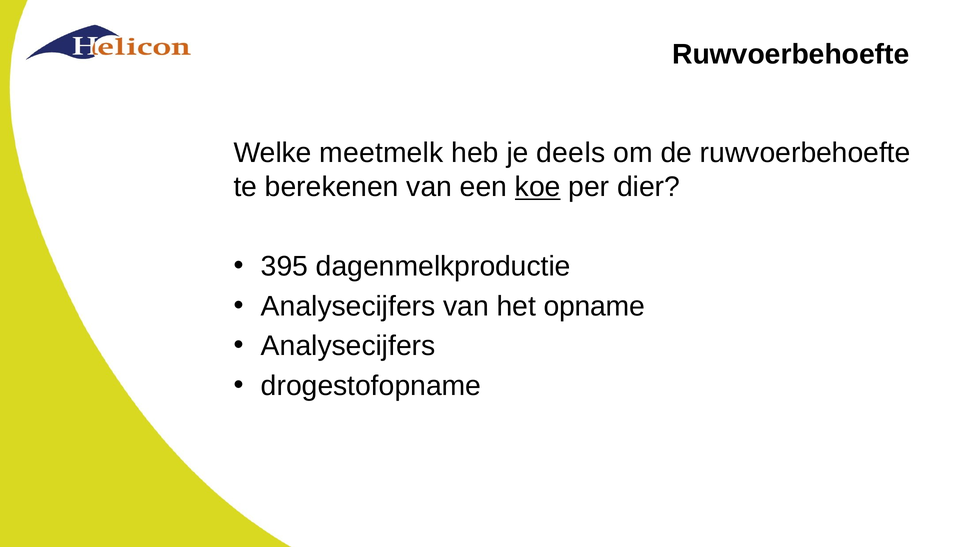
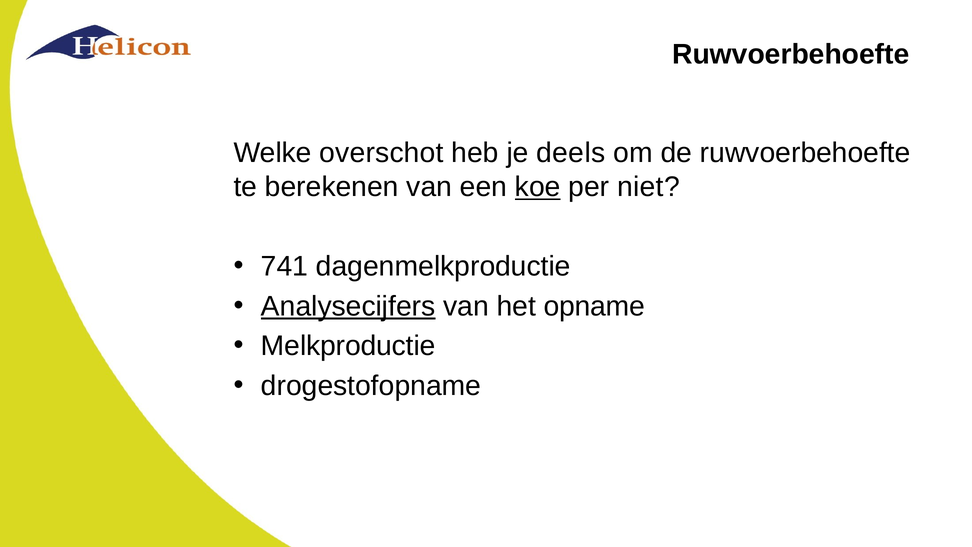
meetmelk: meetmelk -> overschot (381, 153)
dier: dier -> niet (648, 187)
395: 395 -> 741 (285, 266)
Analysecijfers underline: none -> present (348, 306)
Analysecijfers: Analysecijfers -> Melkproductie (348, 346)
